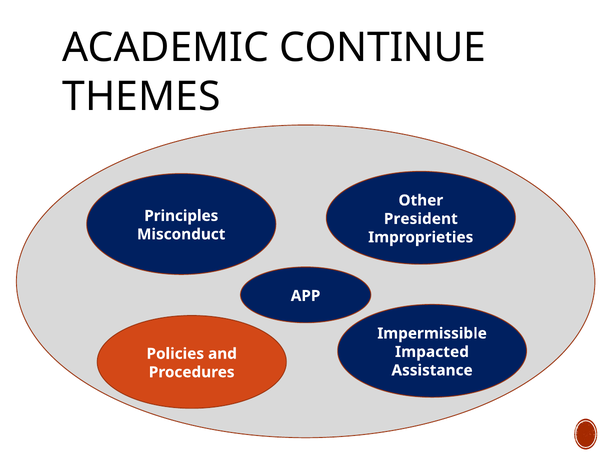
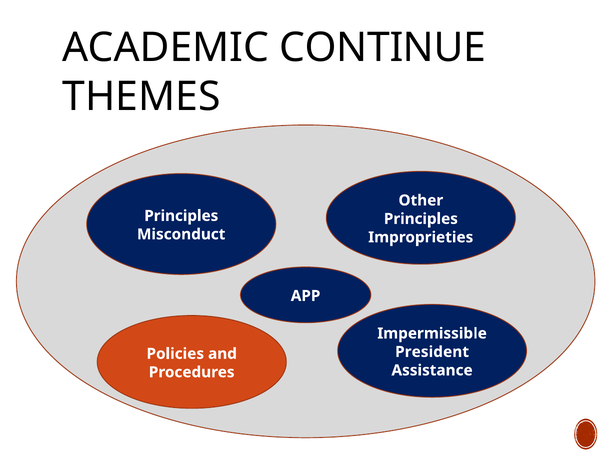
President: President -> Principles (421, 219)
Impacted: Impacted -> President (432, 351)
